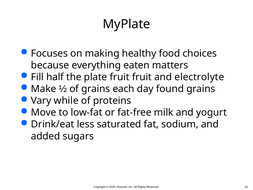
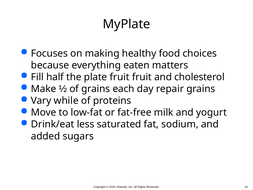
electrolyte: electrolyte -> cholesterol (199, 77)
found: found -> repair (170, 89)
